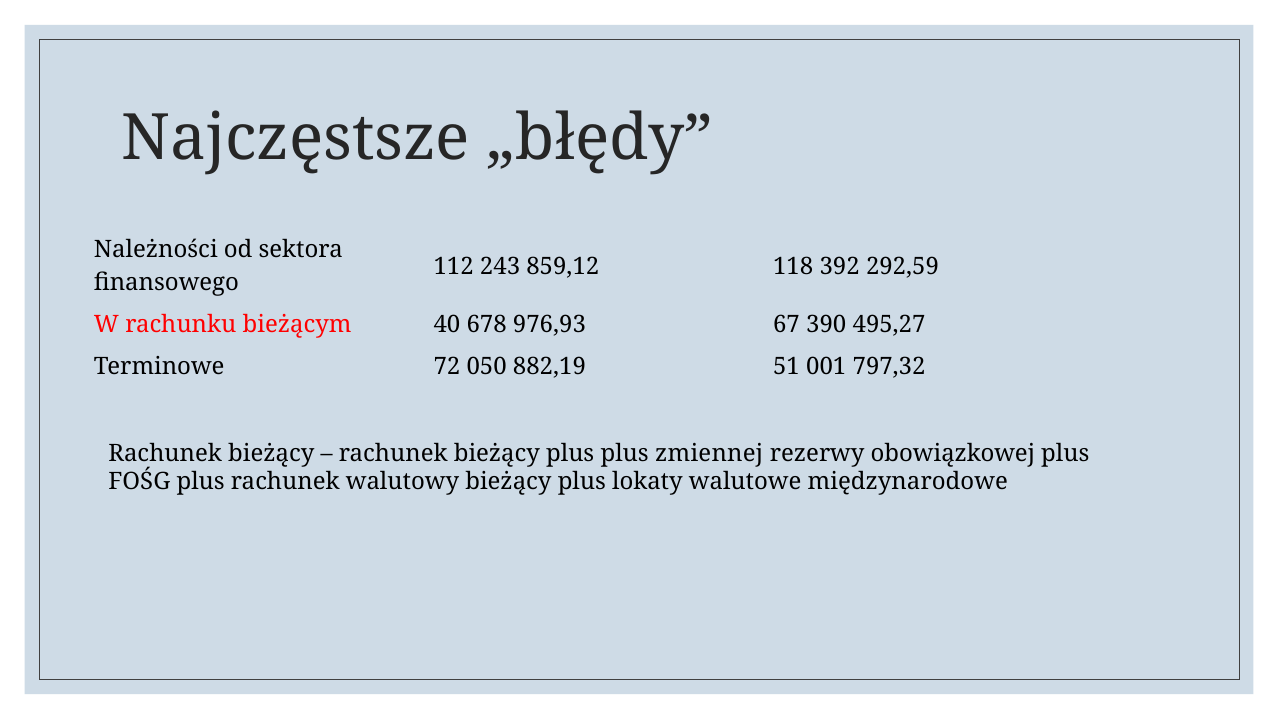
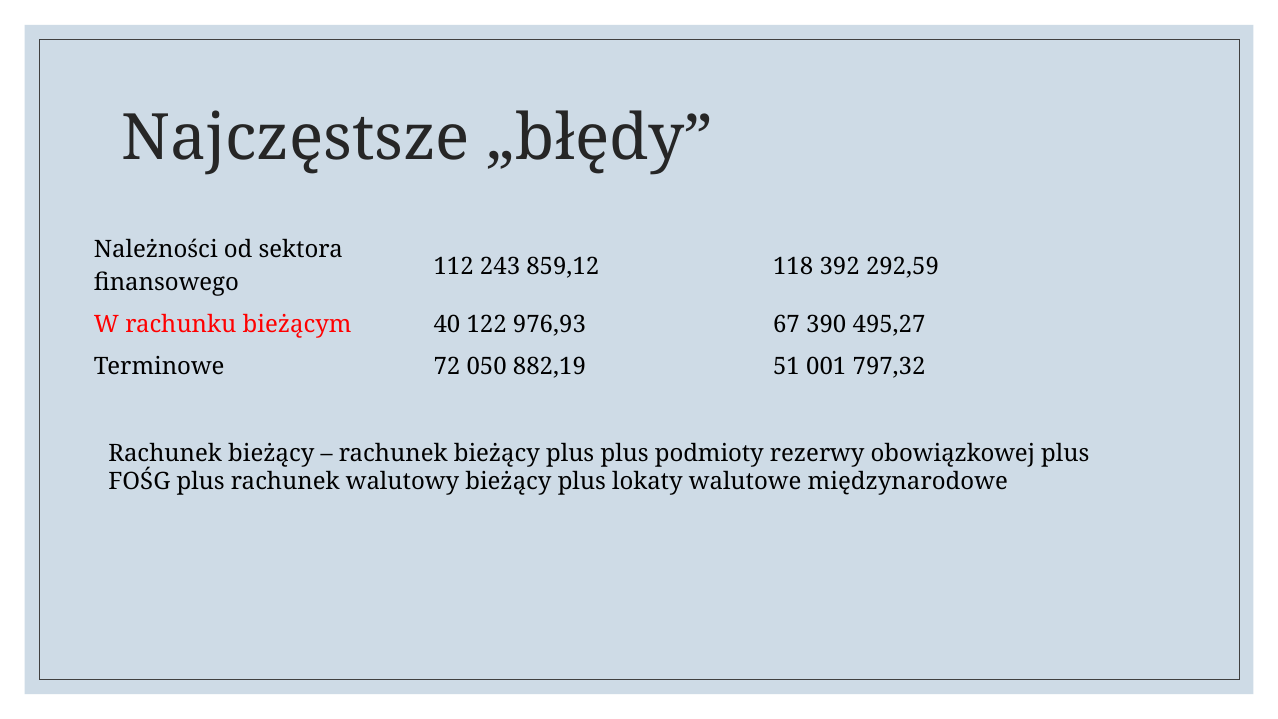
678: 678 -> 122 (487, 325)
zmiennej: zmiennej -> podmioty (709, 453)
